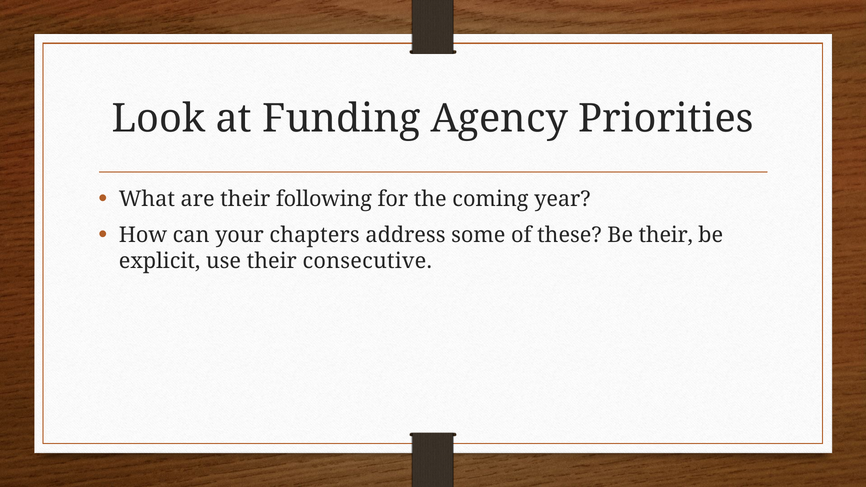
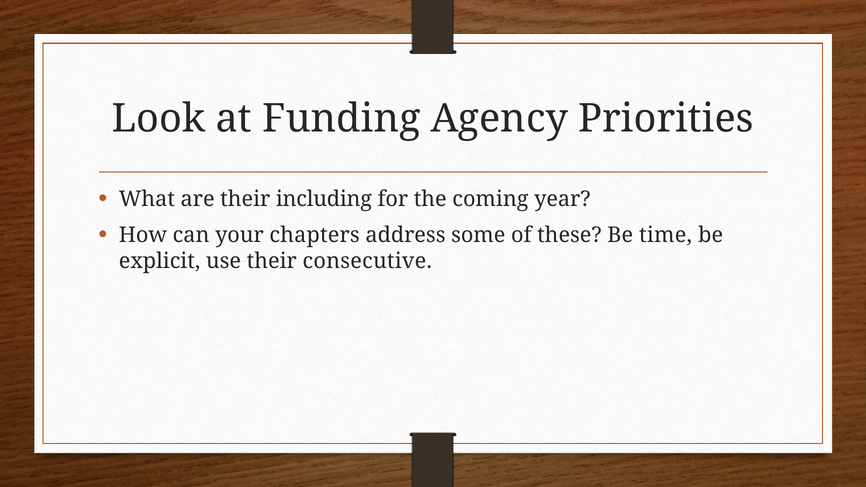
following: following -> including (324, 199)
Be their: their -> time (666, 235)
